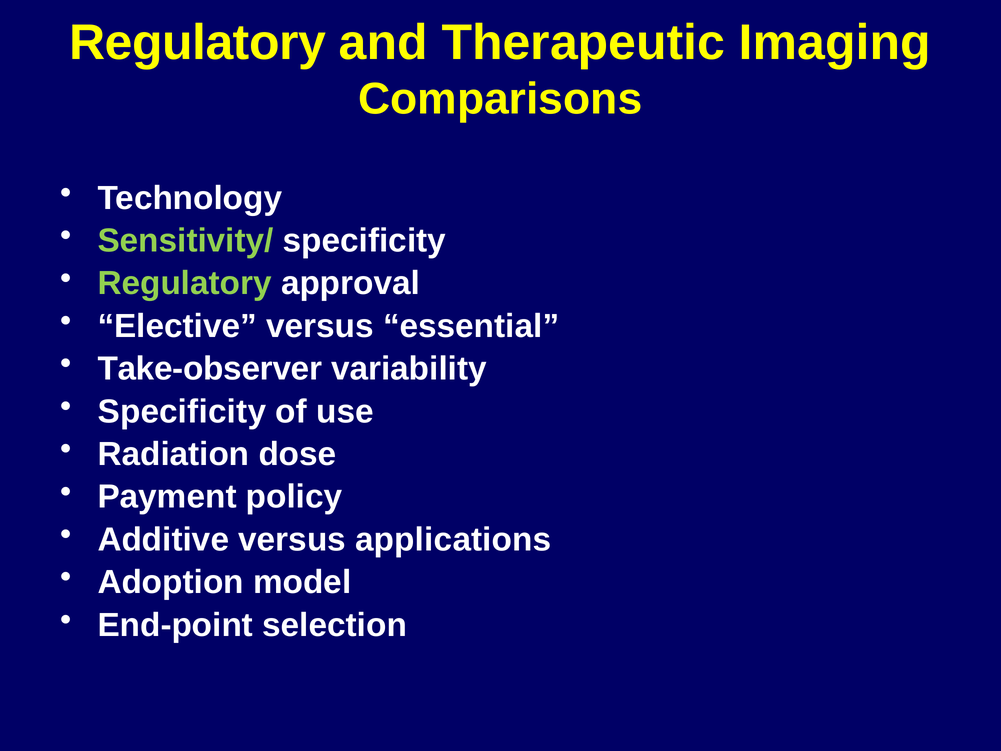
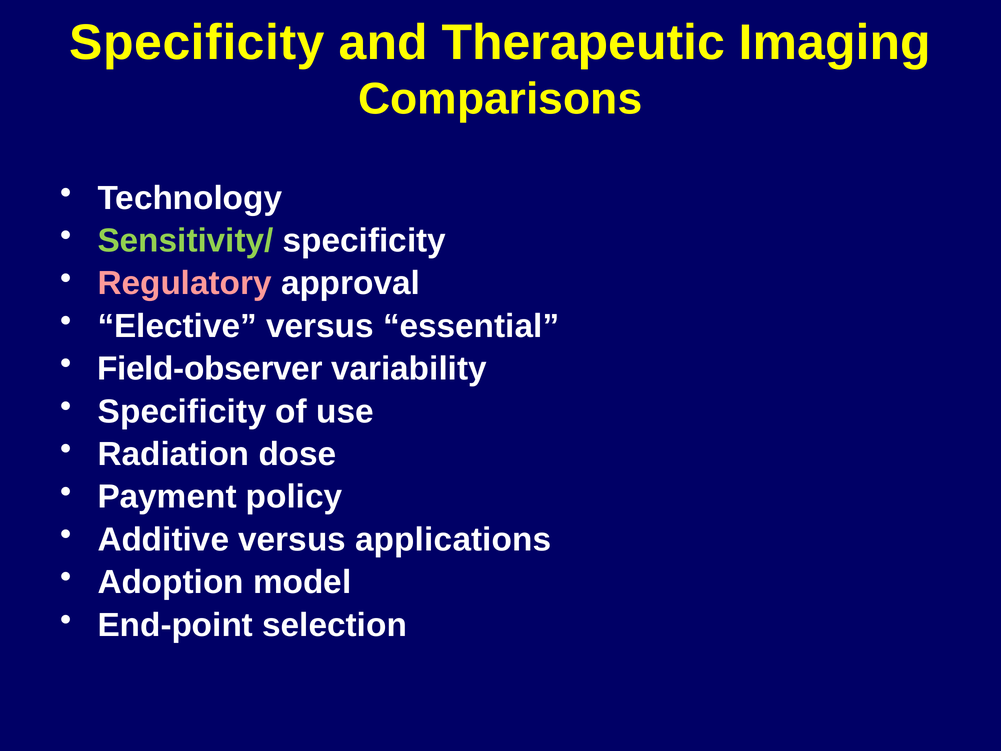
Regulatory: Regulatory -> Specificity (197, 43)
Regulatory colour: light green -> pink (185, 283)
Take-observer: Take-observer -> Field-observer (210, 369)
